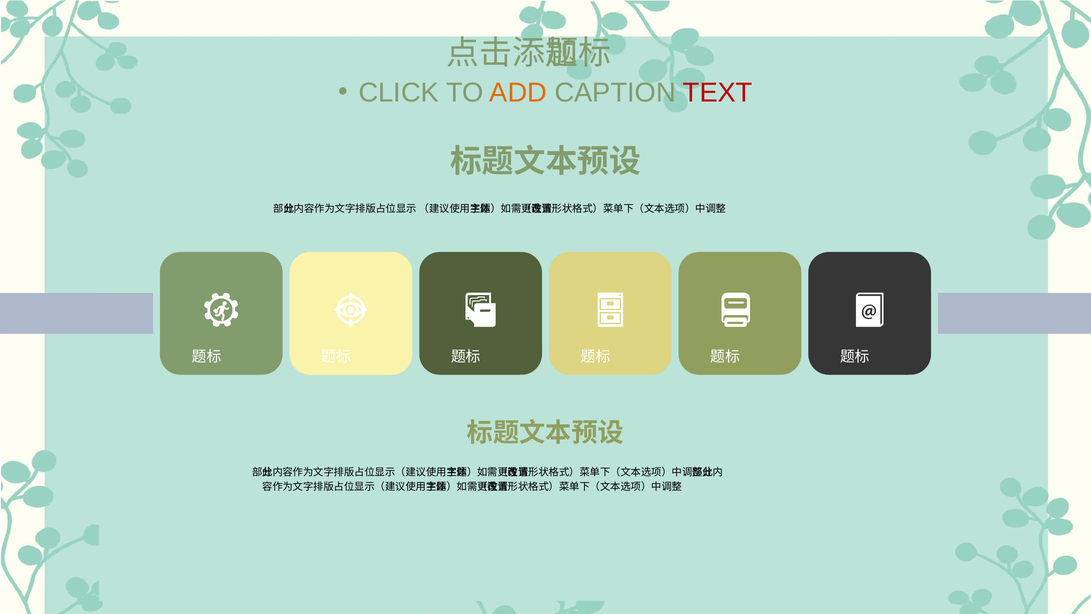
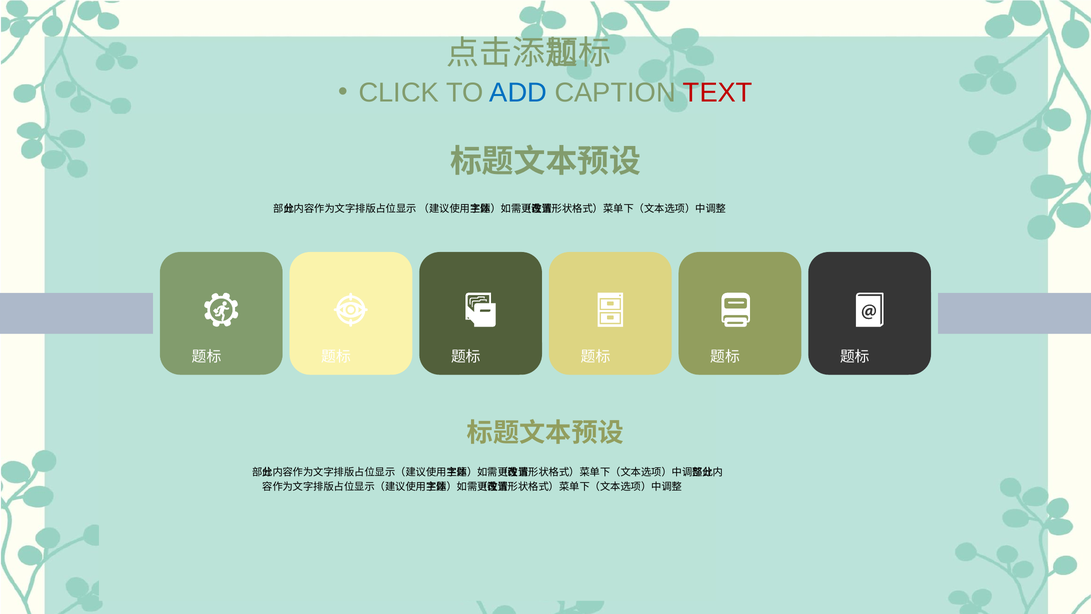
ADD colour: orange -> blue (518, 92)
